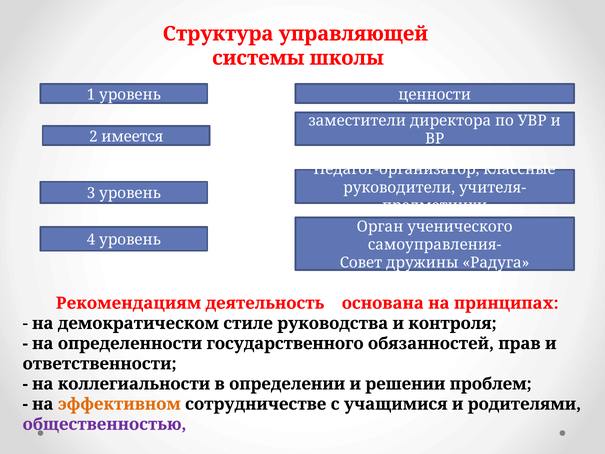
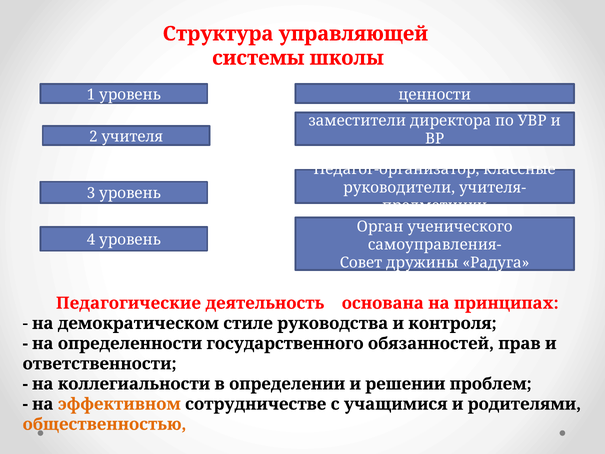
имеется: имеется -> учителя (132, 136)
Рекомендациям: Рекомендациям -> Педагогические (128, 303)
общественностью colour: purple -> orange (105, 424)
